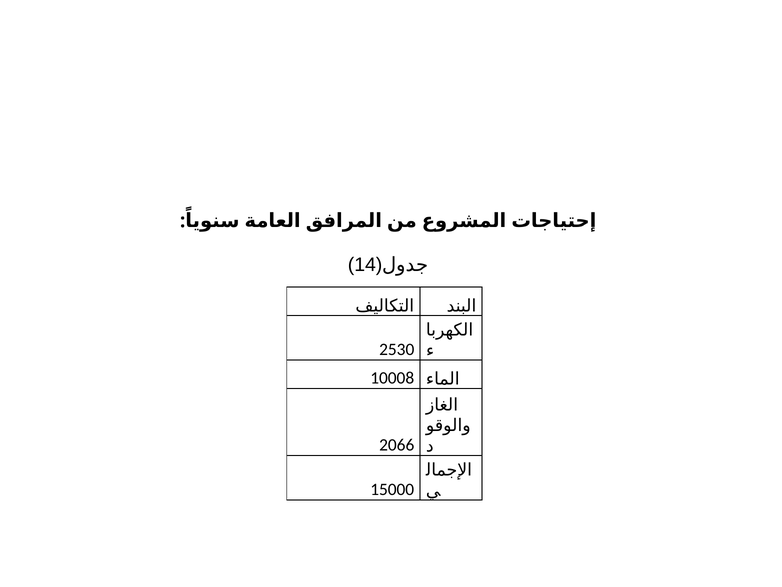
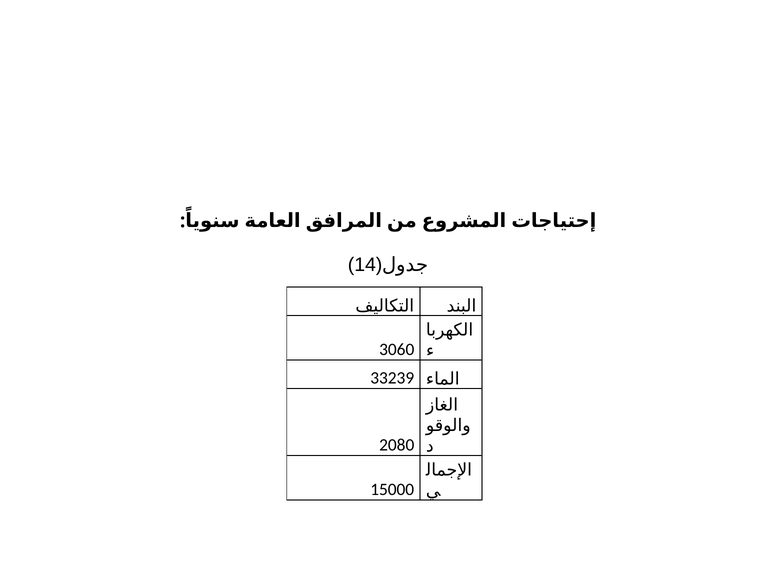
2530: 2530 -> 3060 (397, 349)
10008: 10008 -> 33239 (392, 378)
2066: 2066 -> 2080 (397, 445)
